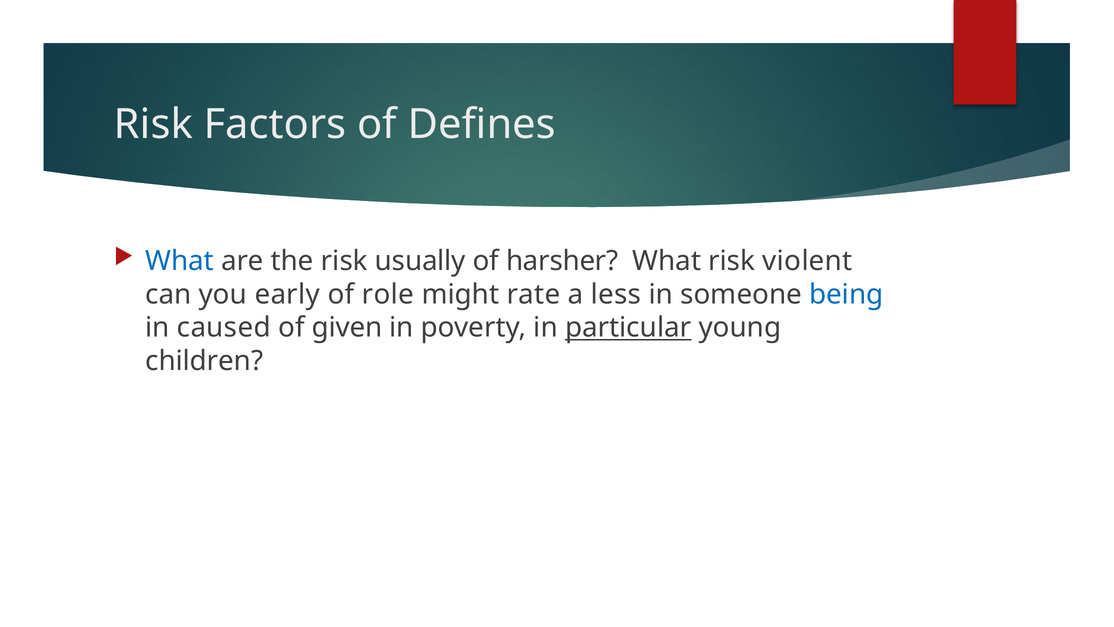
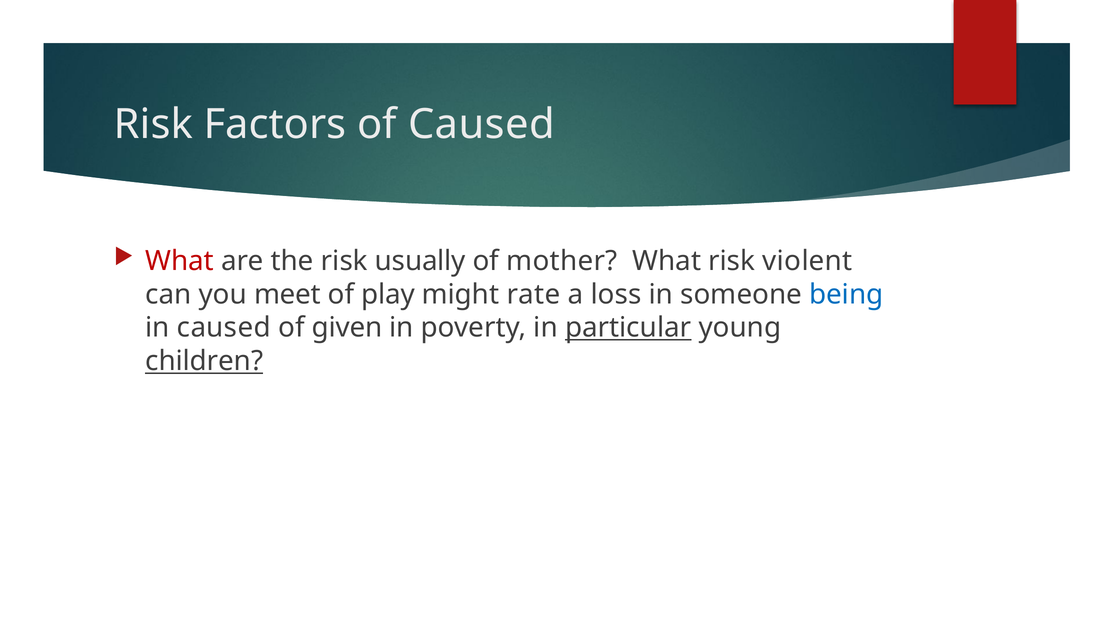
of Defines: Defines -> Caused (482, 124)
What colour: blue -> red (180, 261)
harsher: harsher -> mother (562, 261)
early: early -> meet (288, 294)
role: role -> play (388, 294)
less: less -> loss (616, 294)
children underline: none -> present (204, 361)
